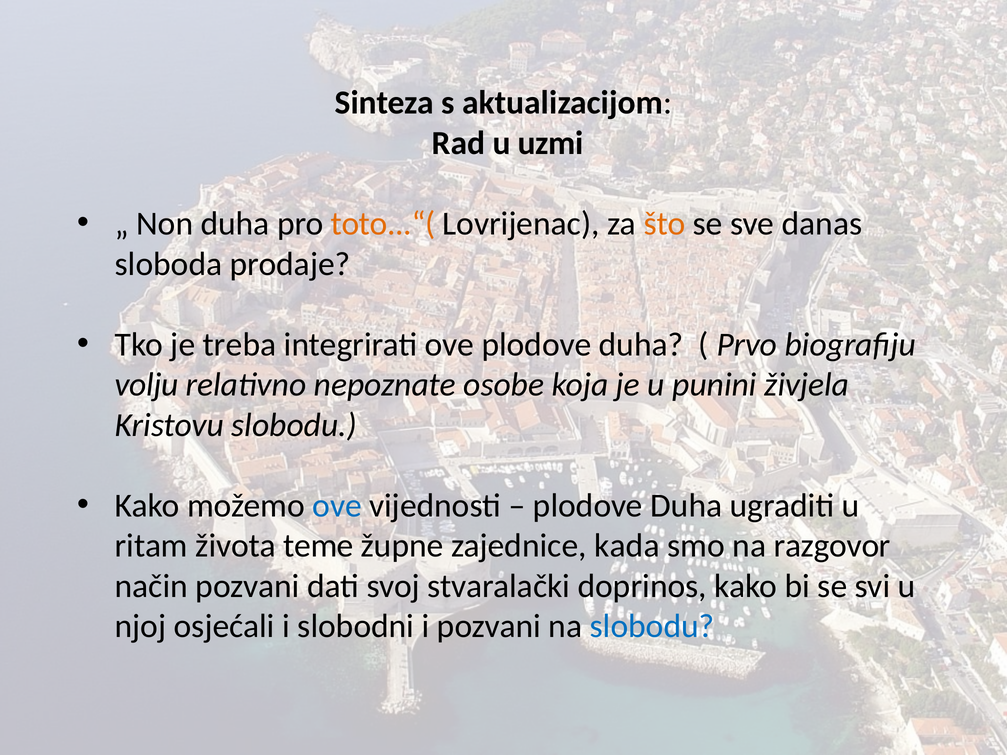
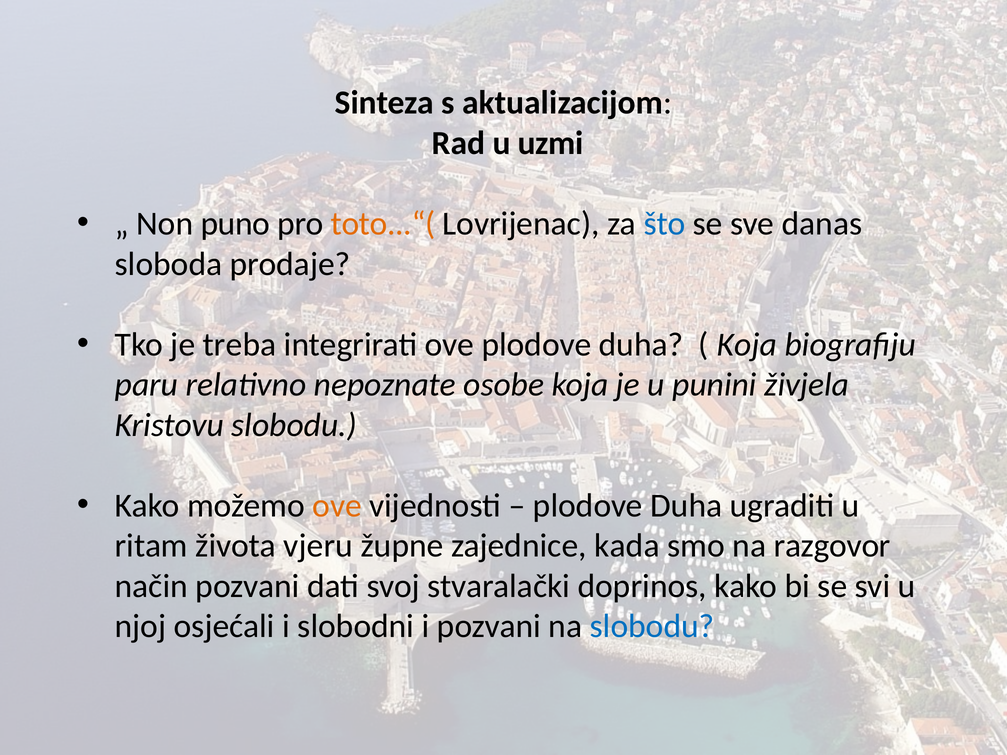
Non duha: duha -> puno (235, 224)
što colour: orange -> blue (664, 224)
Prvo: Prvo -> Koja (747, 345)
volju: volju -> paru (146, 385)
ove colour: blue -> orange (337, 506)
teme: teme -> vjeru (318, 546)
